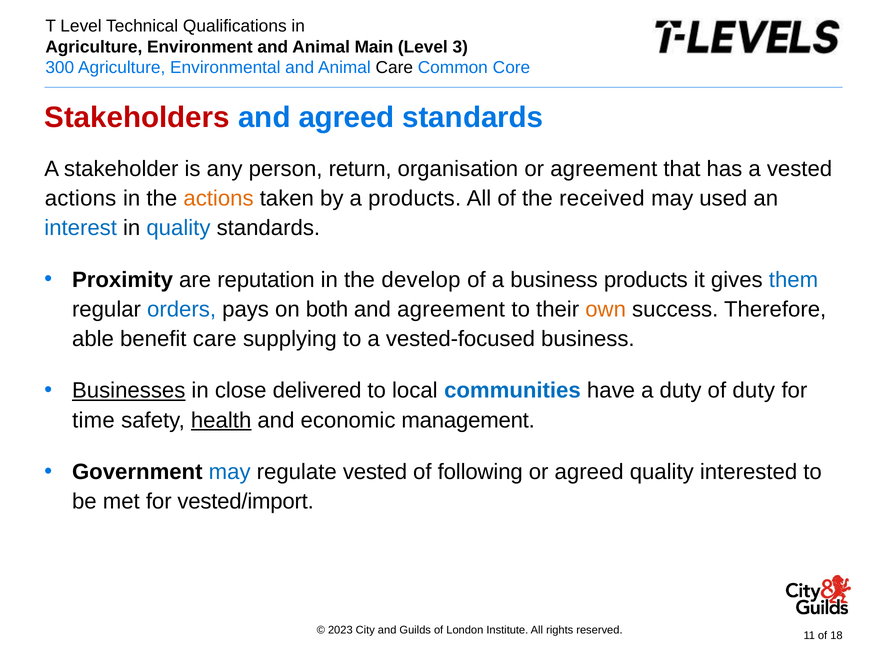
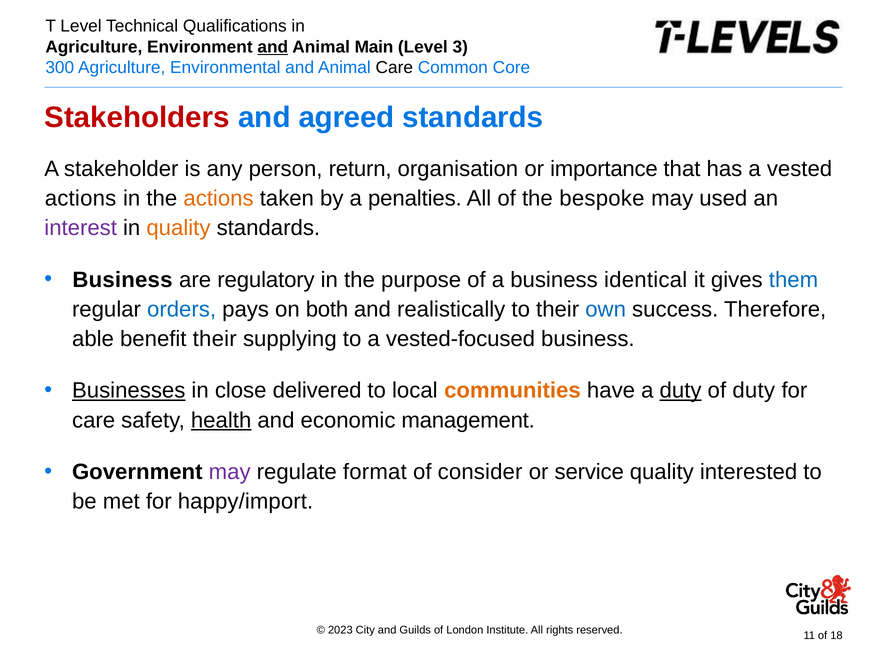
and underline: none -> present (273, 47)
or agreement: agreement -> importance (604, 169)
a products: products -> penalties (415, 199)
received: received -> bespoke (602, 199)
interest colour: blue -> purple (81, 228)
quality colour: blue -> orange (178, 228)
Proximity: Proximity -> Business (122, 280)
reputation: reputation -> regulatory (266, 280)
develop: develop -> purpose (421, 280)
business products: products -> identical (646, 280)
and agreement: agreement -> realistically (451, 309)
own colour: orange -> blue (606, 309)
benefit care: care -> their (215, 339)
communities colour: blue -> orange (512, 391)
duty underline: none -> present (681, 391)
time: time -> care (94, 420)
may colour: blue -> purple (230, 472)
regulate vested: vested -> format (375, 472)
following: following -> consider (480, 472)
or agreed: agreed -> service (589, 472)
vested/import: vested/import -> happy/import (245, 502)
